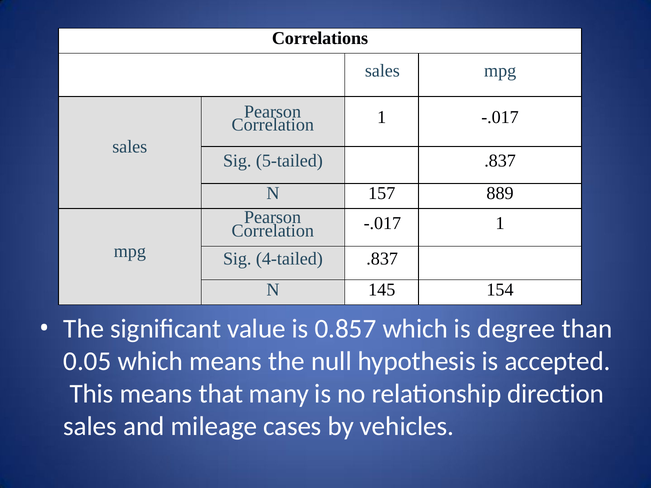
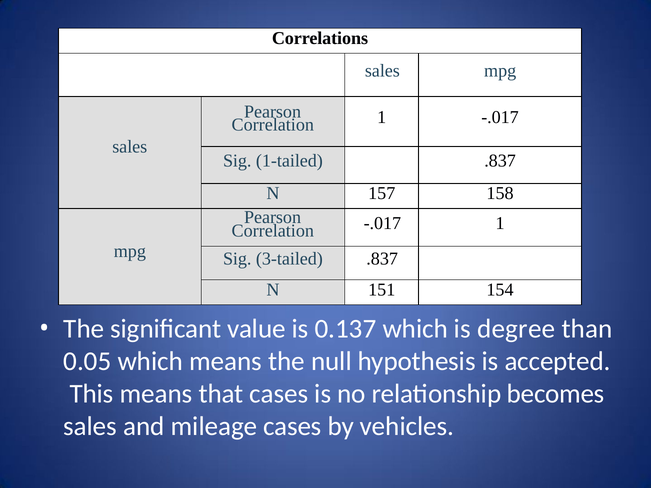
5-tailed: 5-tailed -> 1-tailed (289, 161)
889: 889 -> 158 (500, 194)
4-tailed: 4-tailed -> 3-tailed (289, 259)
145: 145 -> 151 (382, 290)
0.857: 0.857 -> 0.137 (345, 329)
that many: many -> cases (279, 394)
direction: direction -> becomes (556, 394)
